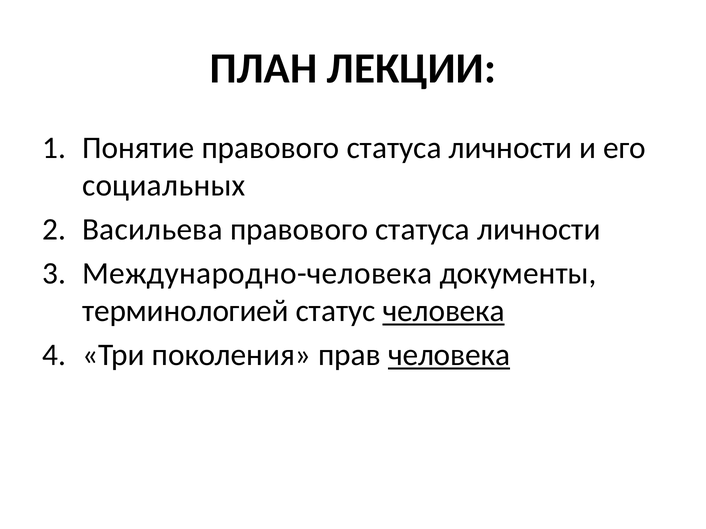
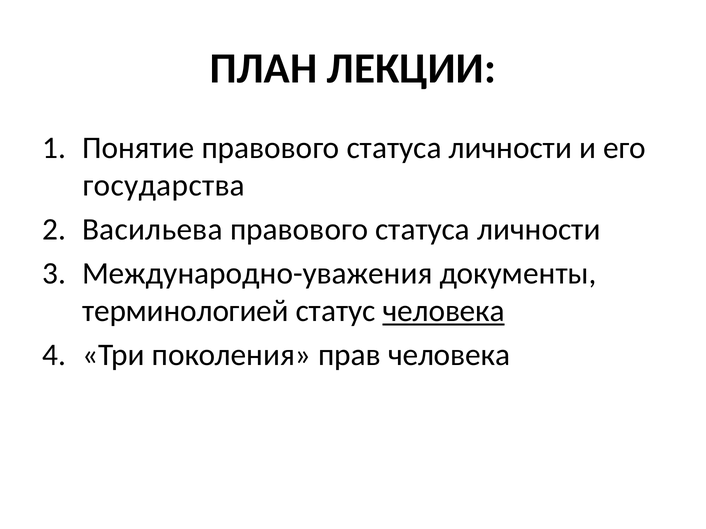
социальных: социальных -> государства (164, 186)
Международно-человека: Международно-человека -> Международно-уважения (257, 274)
человека underline: present -> none (449, 355)
